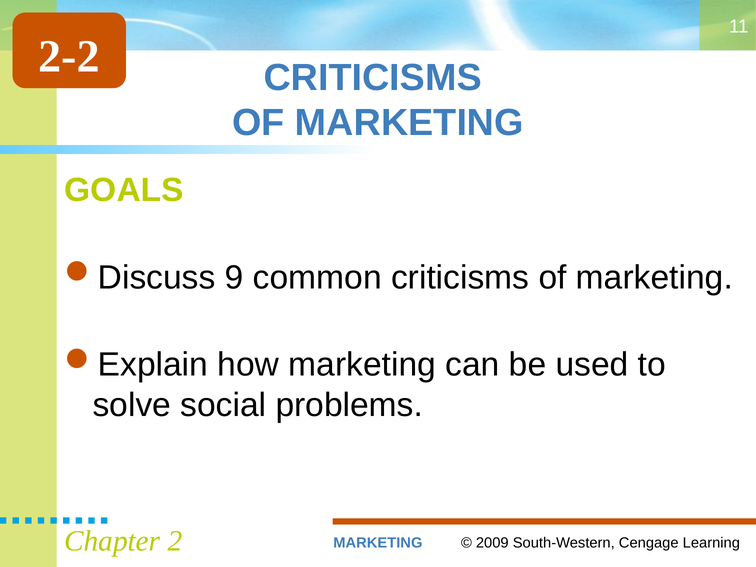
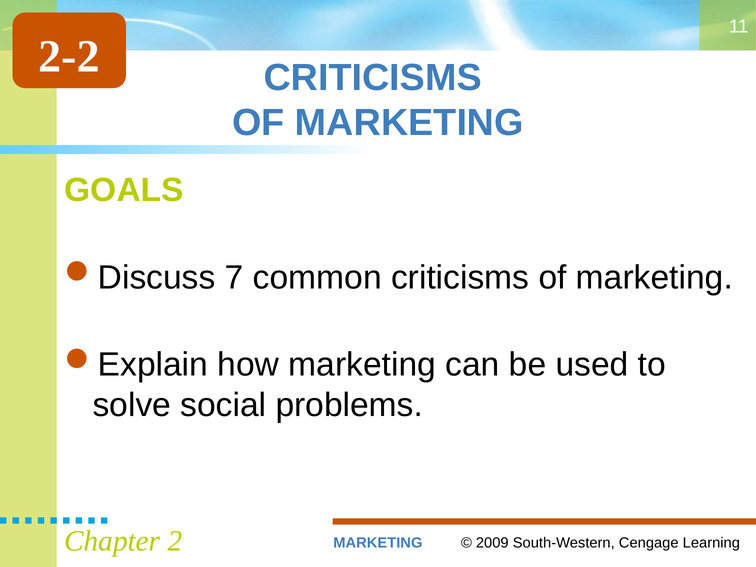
9: 9 -> 7 (234, 277)
